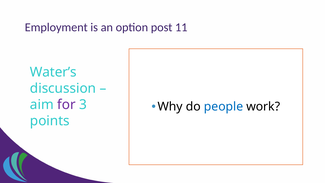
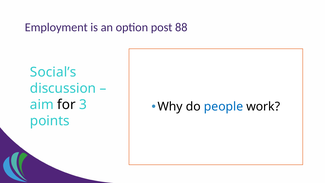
11: 11 -> 88 (181, 27)
Water’s: Water’s -> Social’s (53, 72)
for colour: purple -> black (66, 105)
